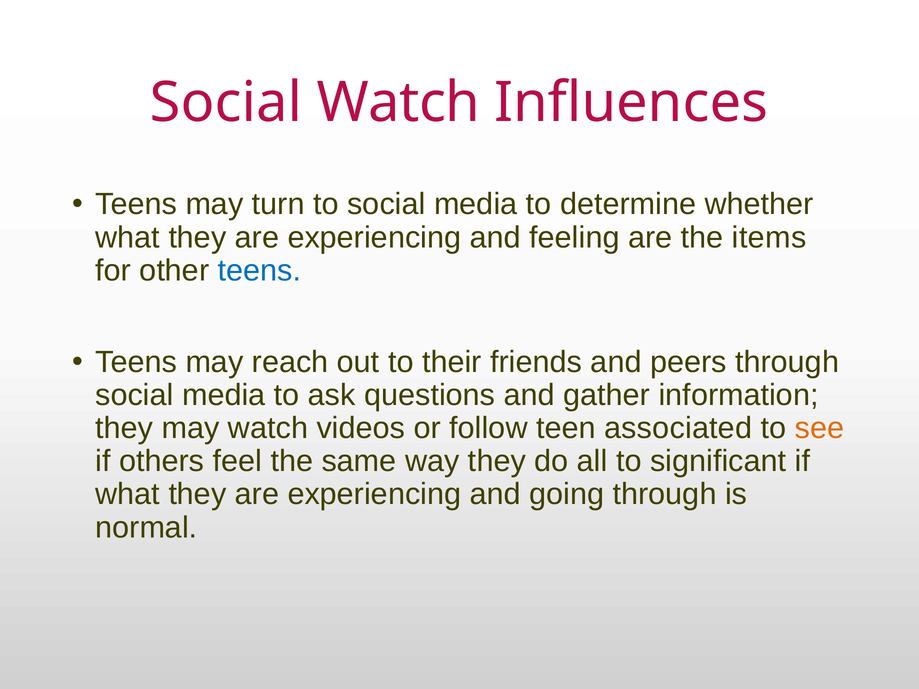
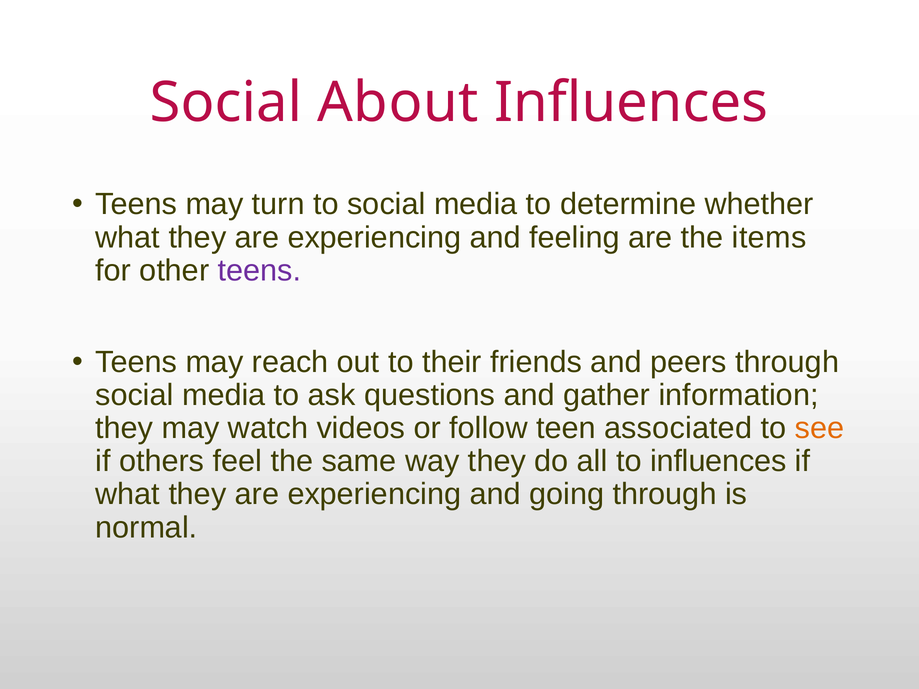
Social Watch: Watch -> About (398, 103)
teens colour: blue -> purple (259, 271)
to significant: significant -> influences (718, 461)
